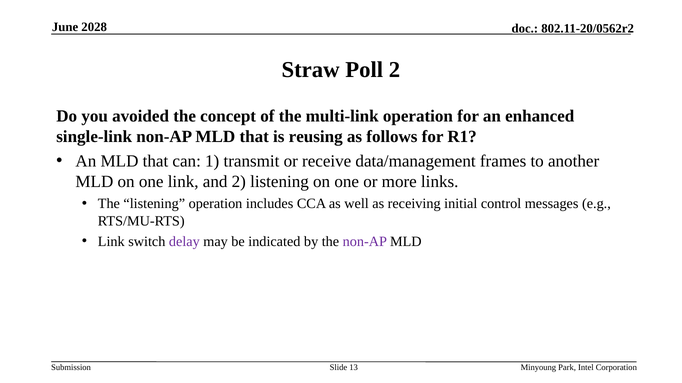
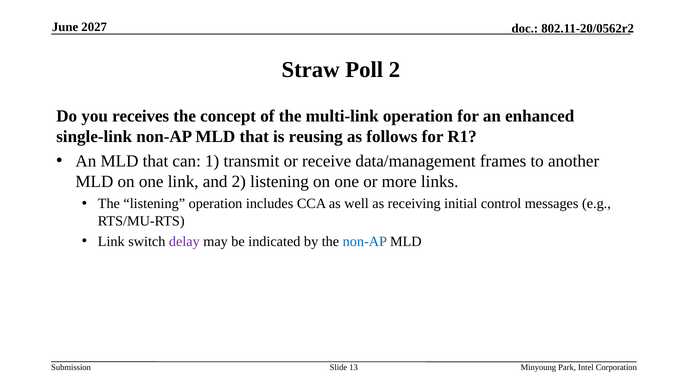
2028: 2028 -> 2027 (94, 27)
avoided: avoided -> receives (141, 116)
non-AP colour: purple -> blue (365, 242)
